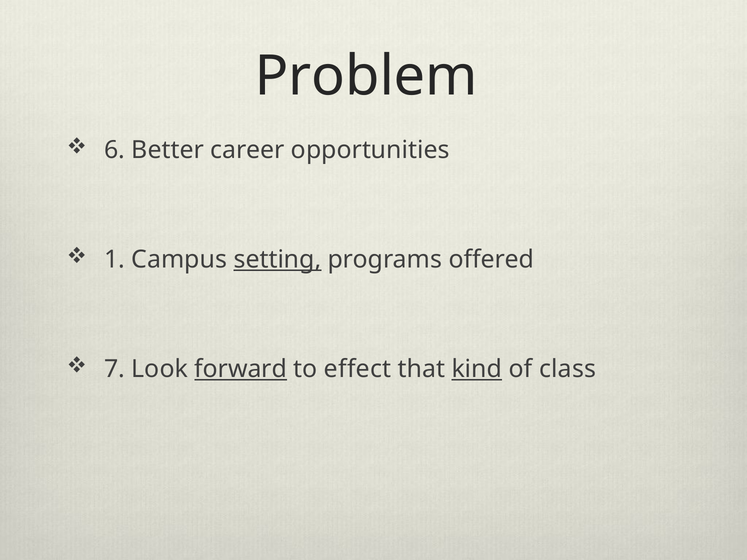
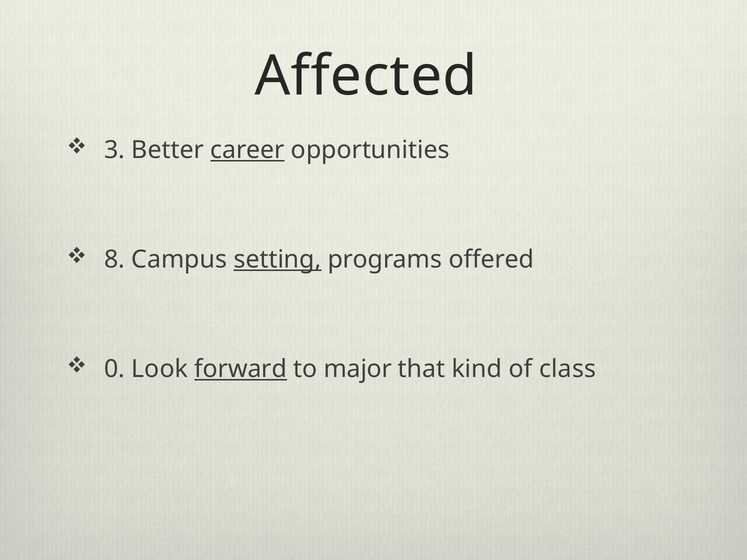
Problem: Problem -> Affected (366, 76)
6: 6 -> 3 (115, 150)
career underline: none -> present (247, 150)
1: 1 -> 8 (115, 260)
7: 7 -> 0 (115, 369)
effect: effect -> major (358, 369)
kind underline: present -> none (477, 369)
